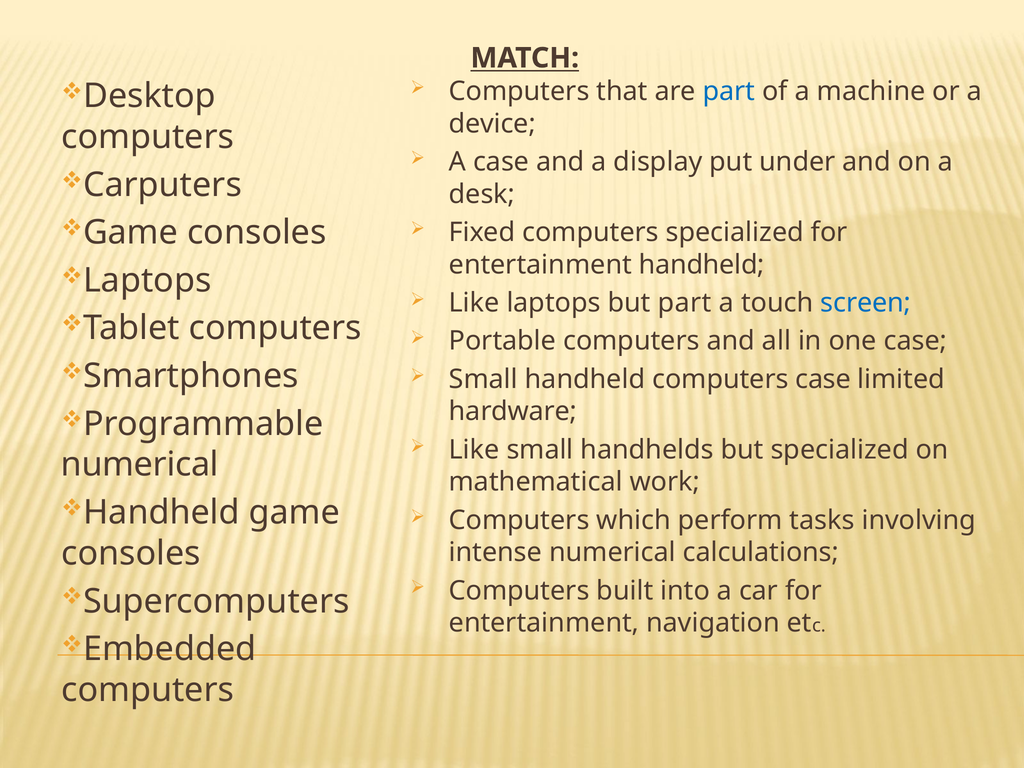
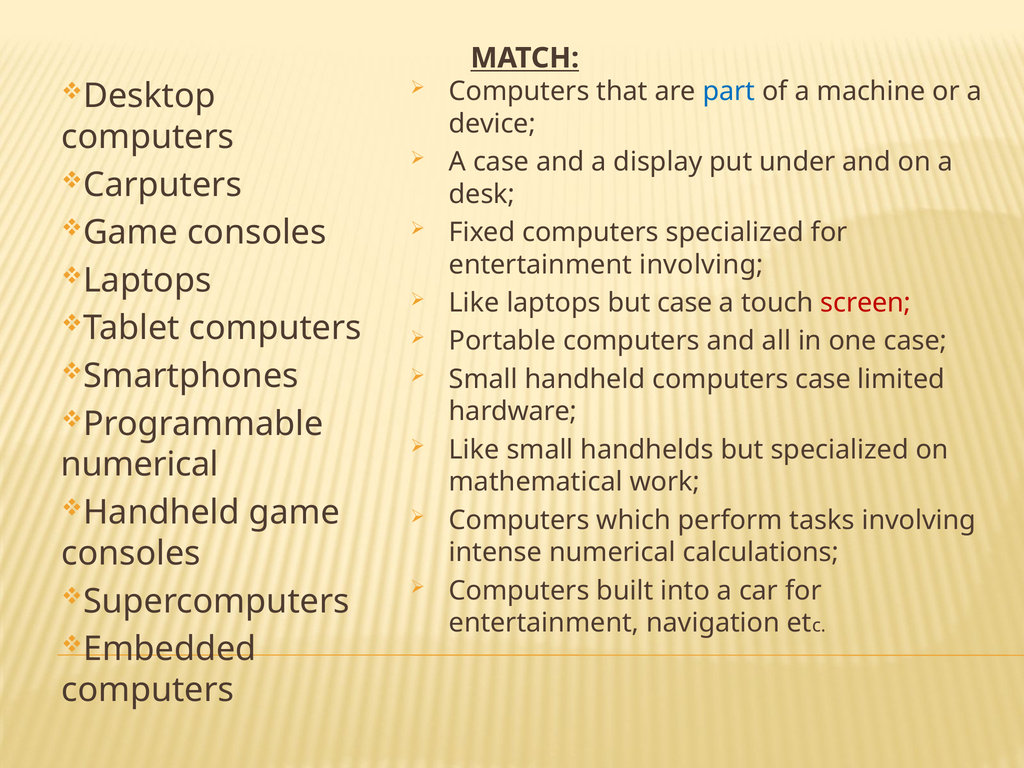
entertainment handheld: handheld -> involving (701, 265)
but part: part -> case (685, 303)
screen colour: blue -> red (866, 303)
